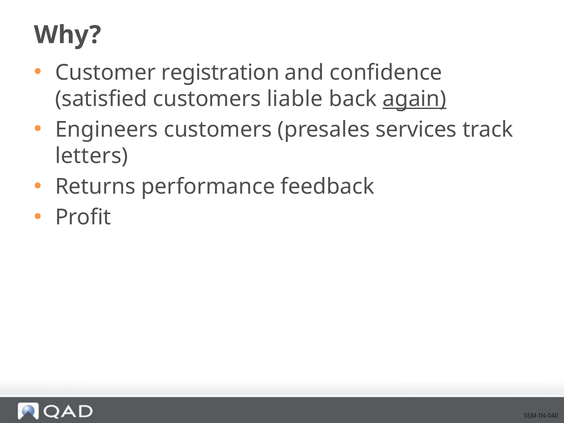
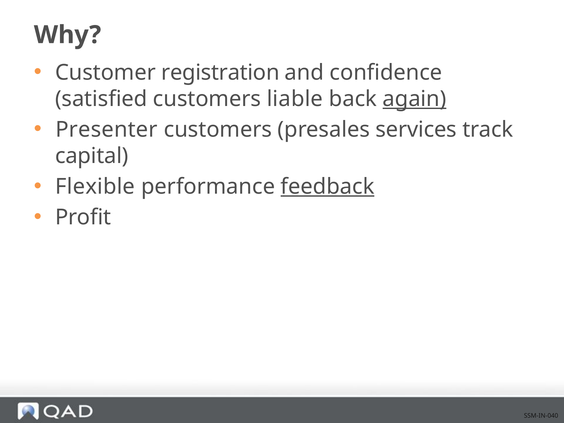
Engineers: Engineers -> Presenter (106, 130)
letters: letters -> capital (92, 156)
Returns: Returns -> Flexible (95, 187)
feedback underline: none -> present (328, 187)
